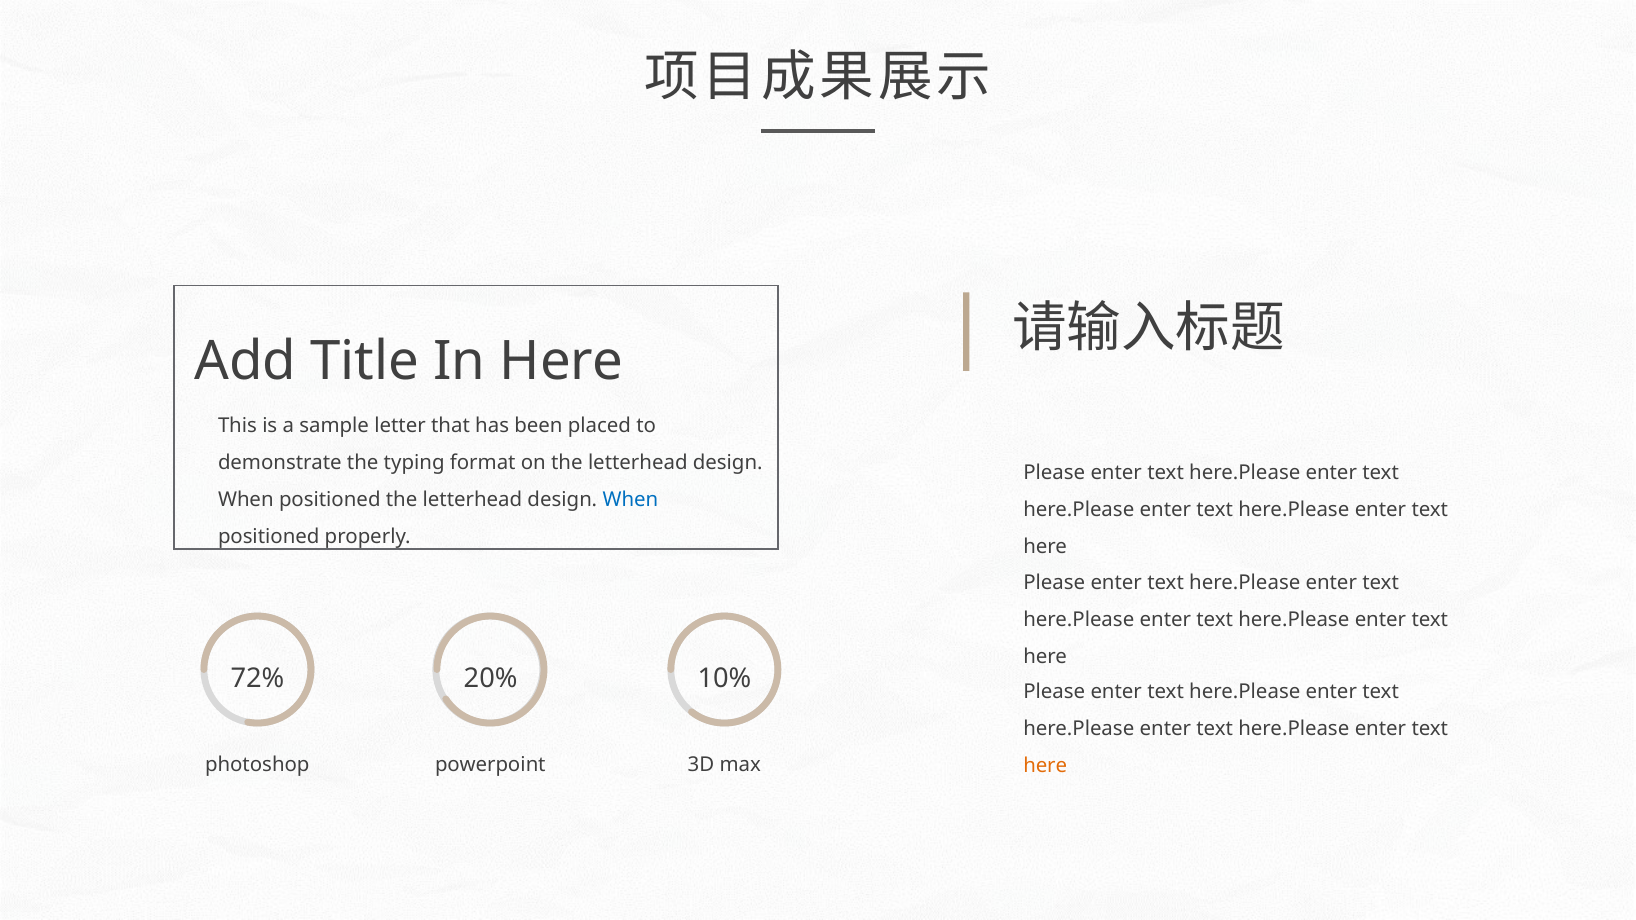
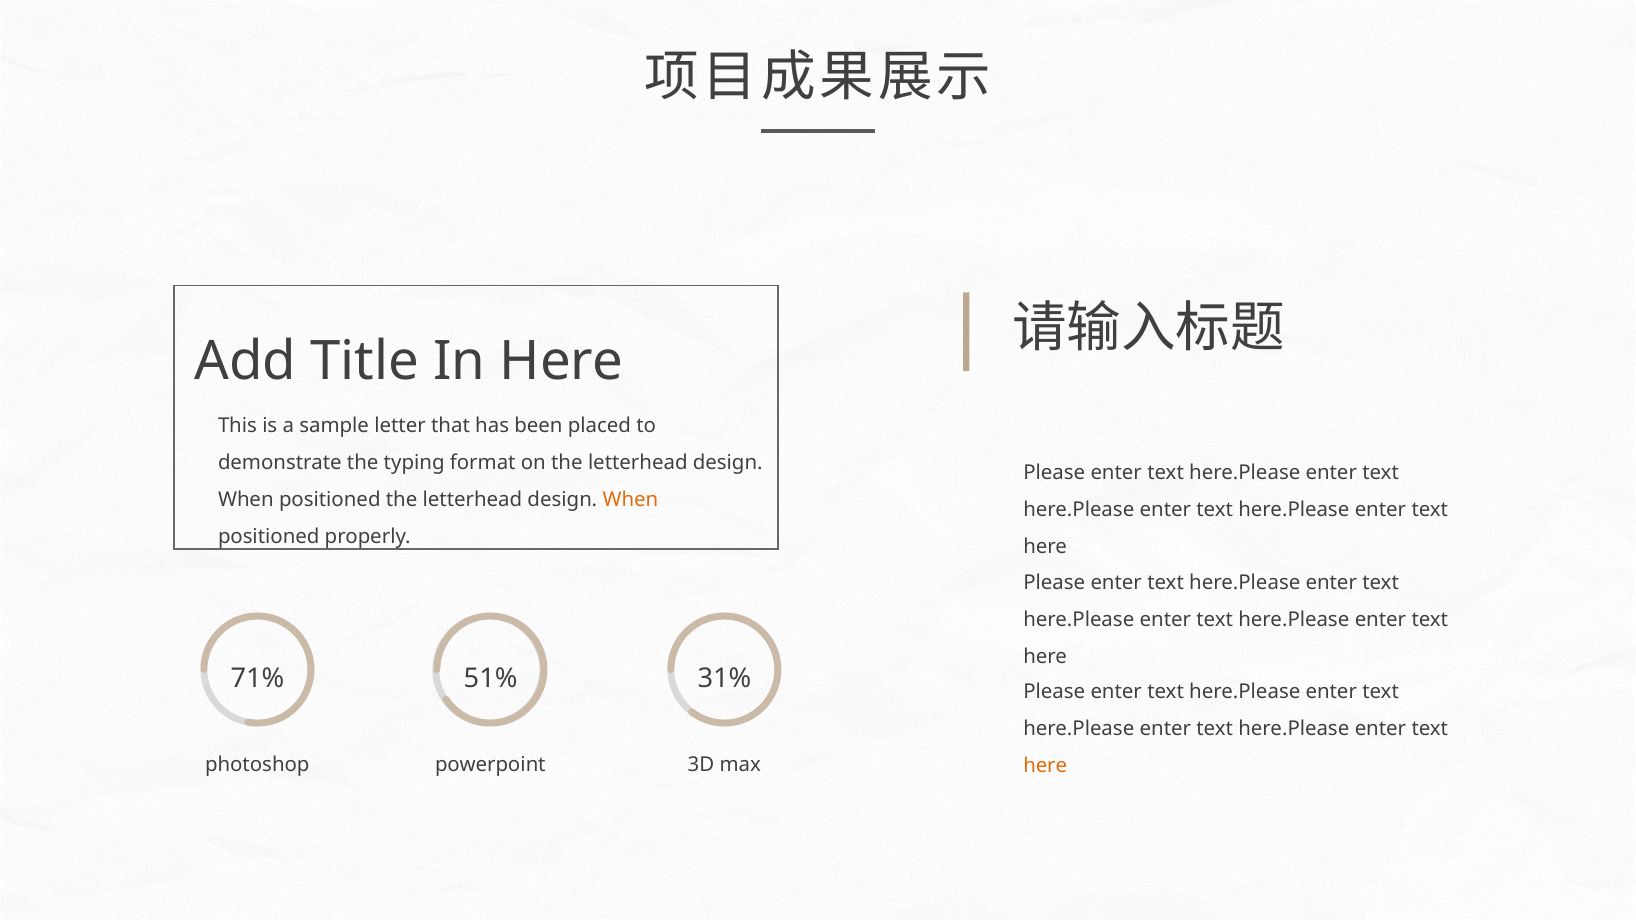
When colour: blue -> orange (630, 500)
72%: 72% -> 71% (258, 679)
20%: 20% -> 51% (491, 679)
10%: 10% -> 31% (725, 679)
